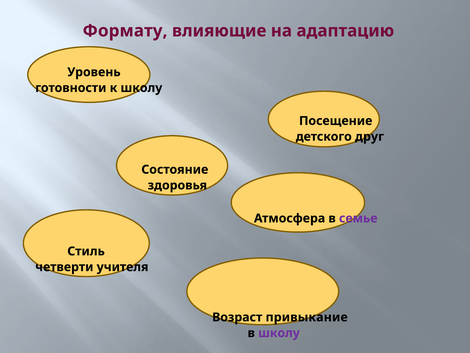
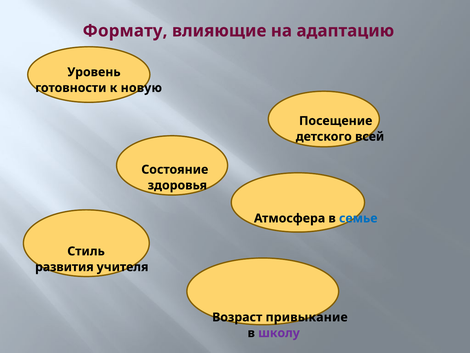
к школу: школу -> новую (141, 88)
друг: друг -> всей (370, 136)
семье colour: purple -> blue (358, 218)
четверти: четверти -> развития (64, 267)
